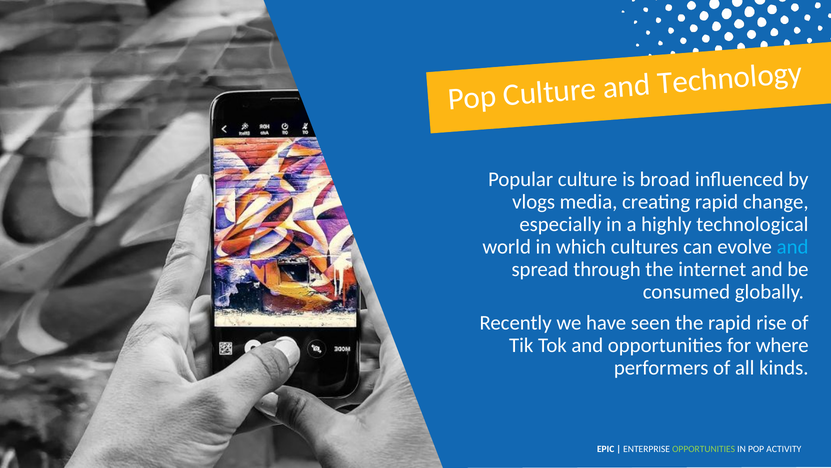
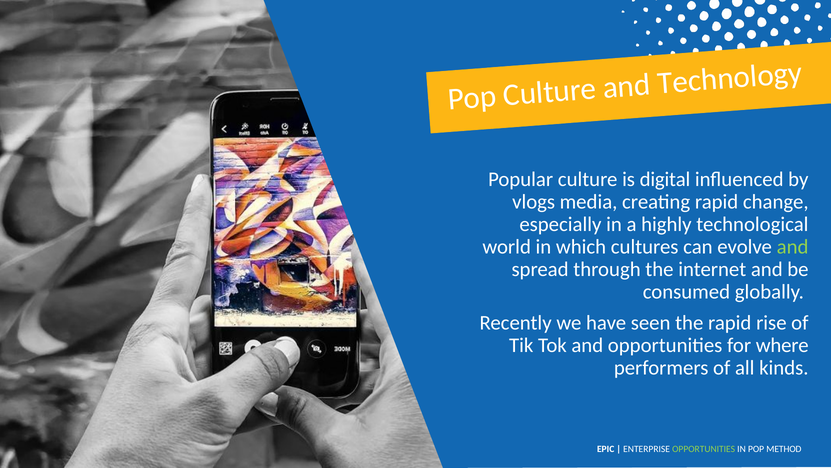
broad: broad -> digital (665, 179)
and colour: light blue -> light green (793, 247)
ACTIVITY: ACTIVITY -> METHOD (784, 448)
